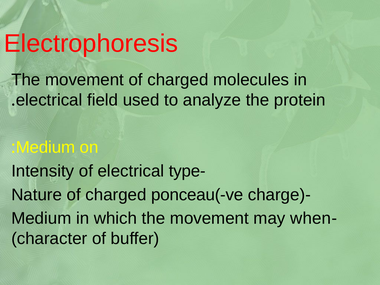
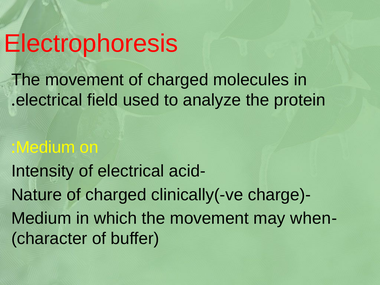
type: type -> acid (184, 171)
ponceau(-ve: ponceau(-ve -> clinically(-ve (197, 195)
